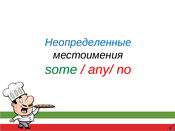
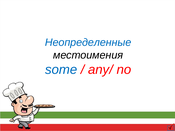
some colour: green -> blue (61, 70)
